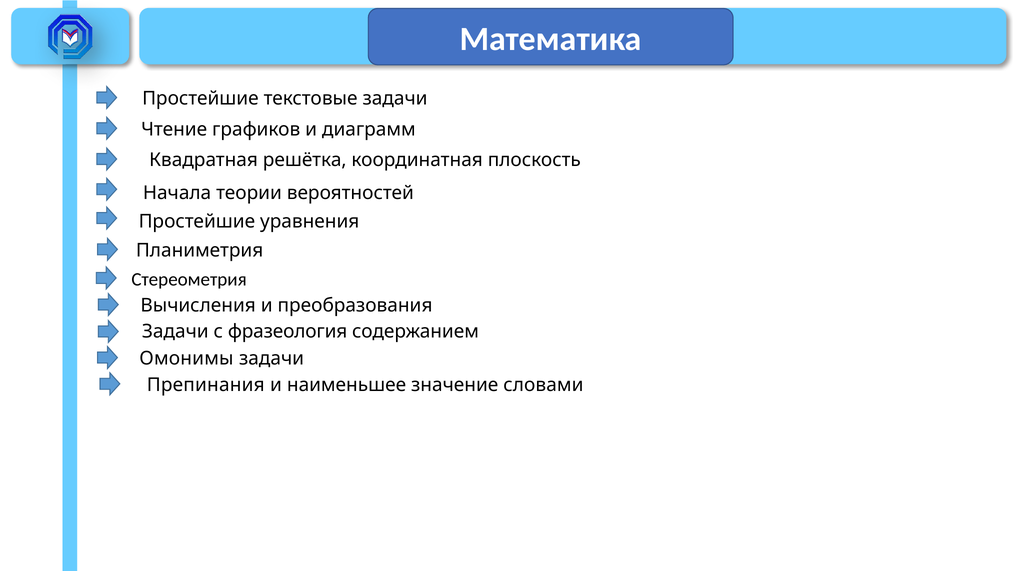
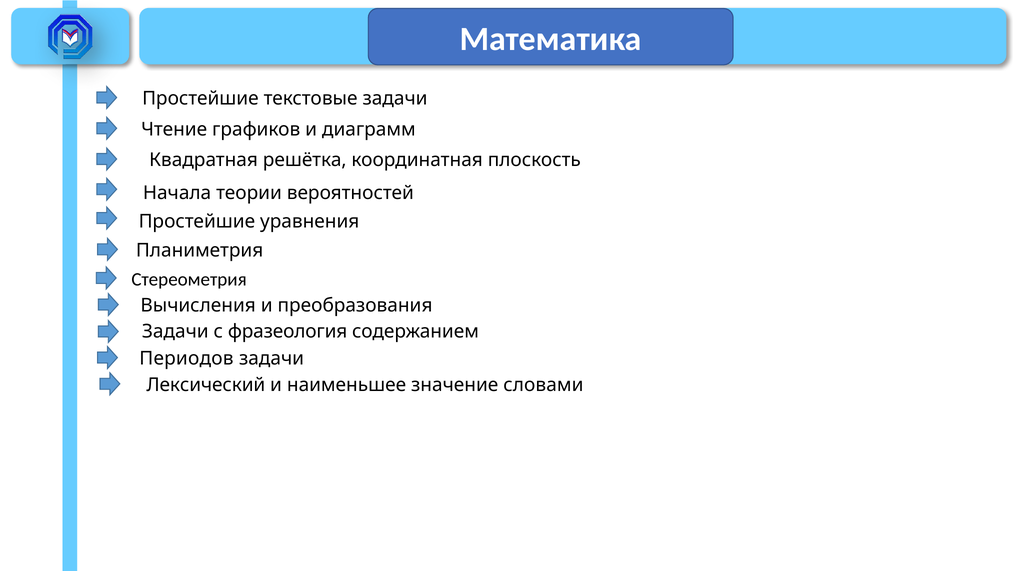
Омонимы: Омонимы -> Периодов (186, 359)
Препинания: Препинания -> Лексический (206, 385)
